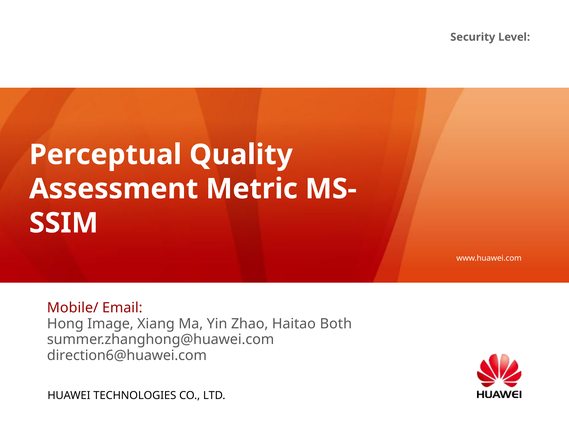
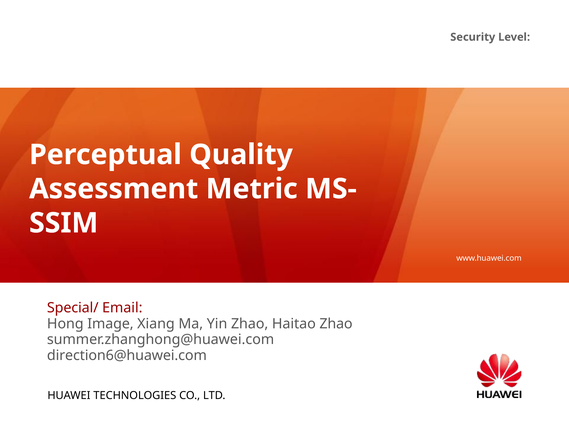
Mobile/: Mobile/ -> Special/ (73, 308)
Haitao Both: Both -> Zhao (336, 324)
